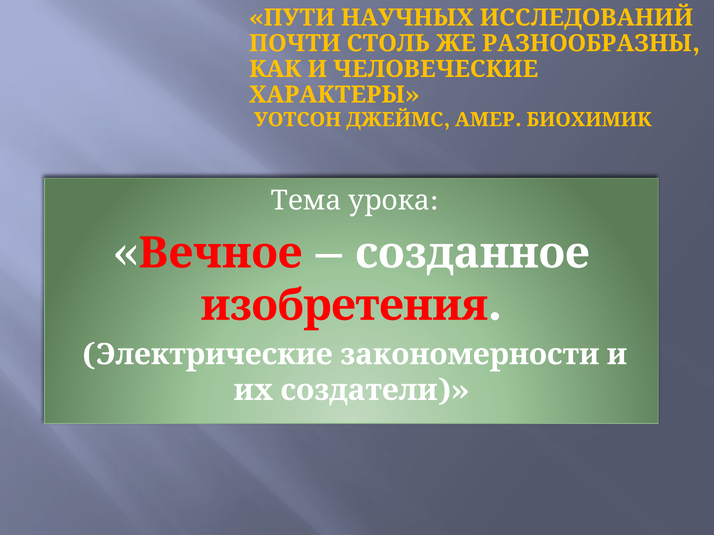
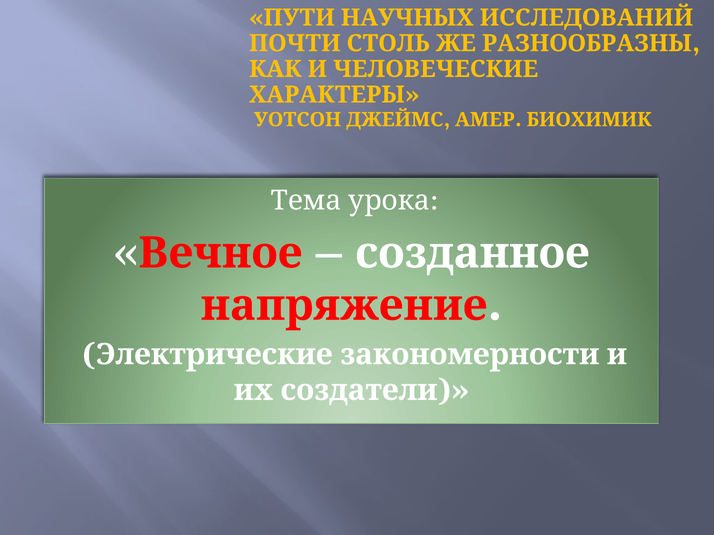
изобретения: изобретения -> напряжение (344, 306)
